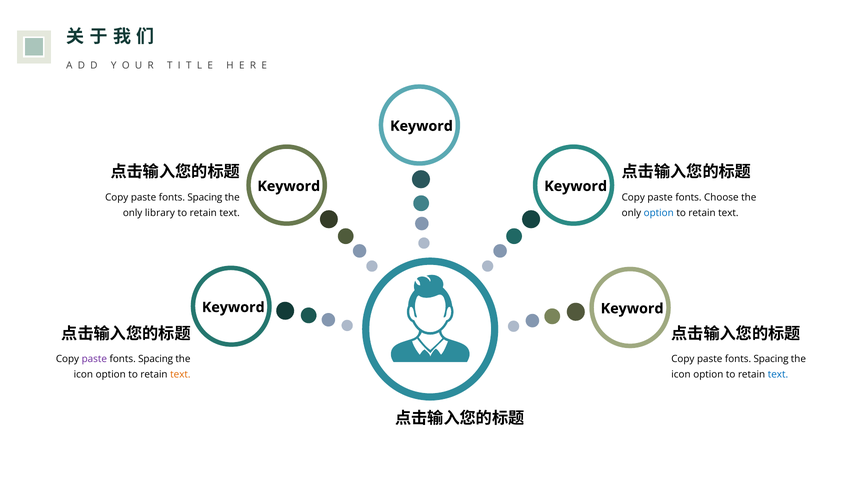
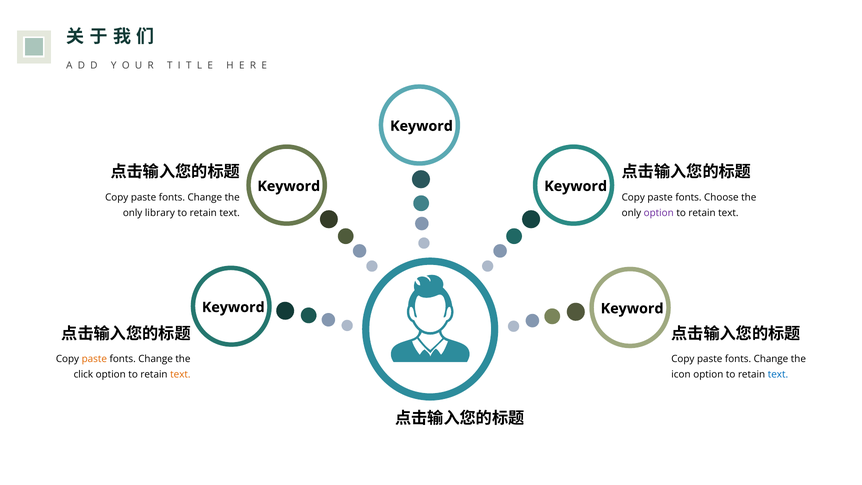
Spacing: Spacing -> Change (205, 197)
option colour: blue -> purple (659, 213)
paste colour: purple -> orange (94, 359)
Spacing: Spacing -> Change (156, 359)
Spacing: Spacing -> Change (771, 359)
icon: icon -> click (83, 374)
